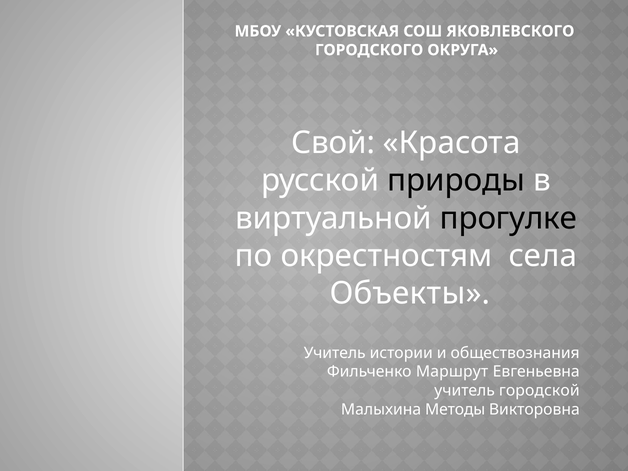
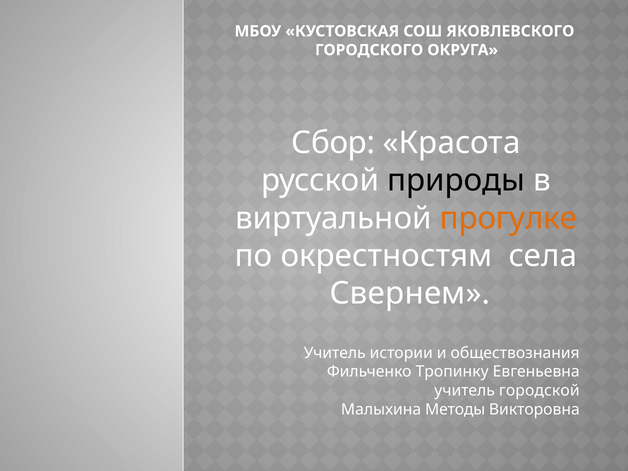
Свой: Свой -> Сбор (333, 143)
прогулке colour: black -> orange (508, 218)
Объекты: Объекты -> Свернем (410, 294)
Маршрут: Маршрут -> Тропинку (452, 372)
